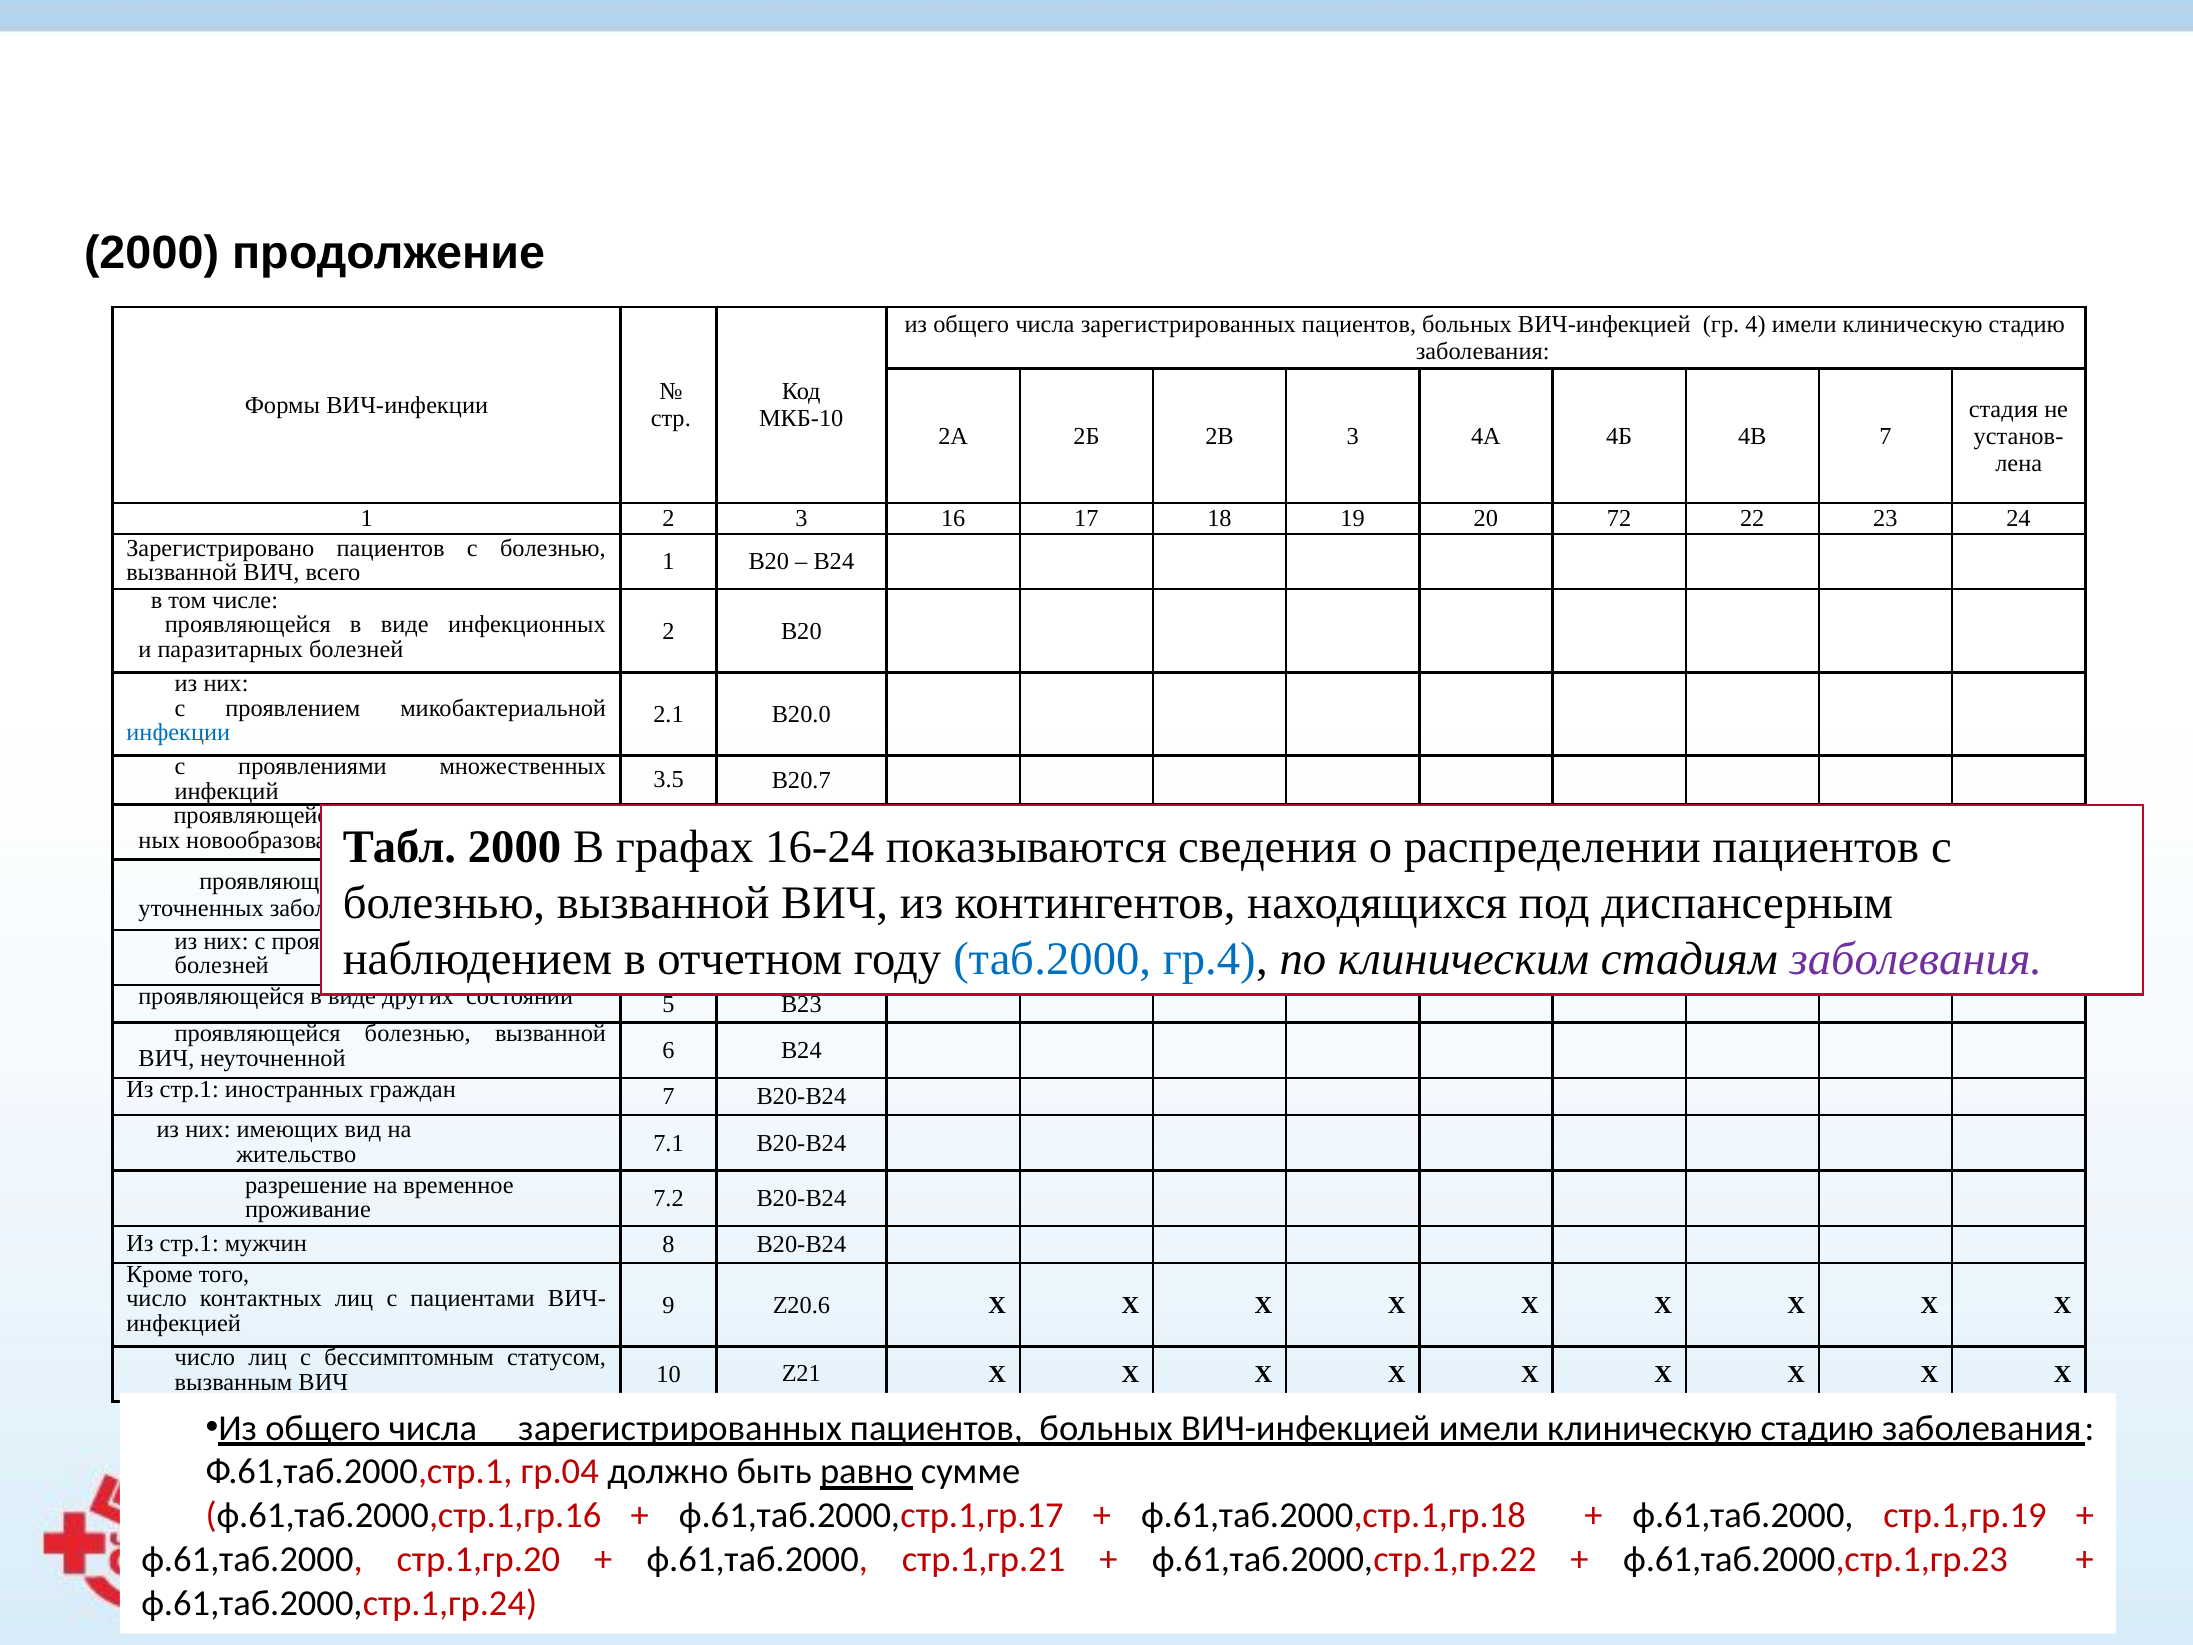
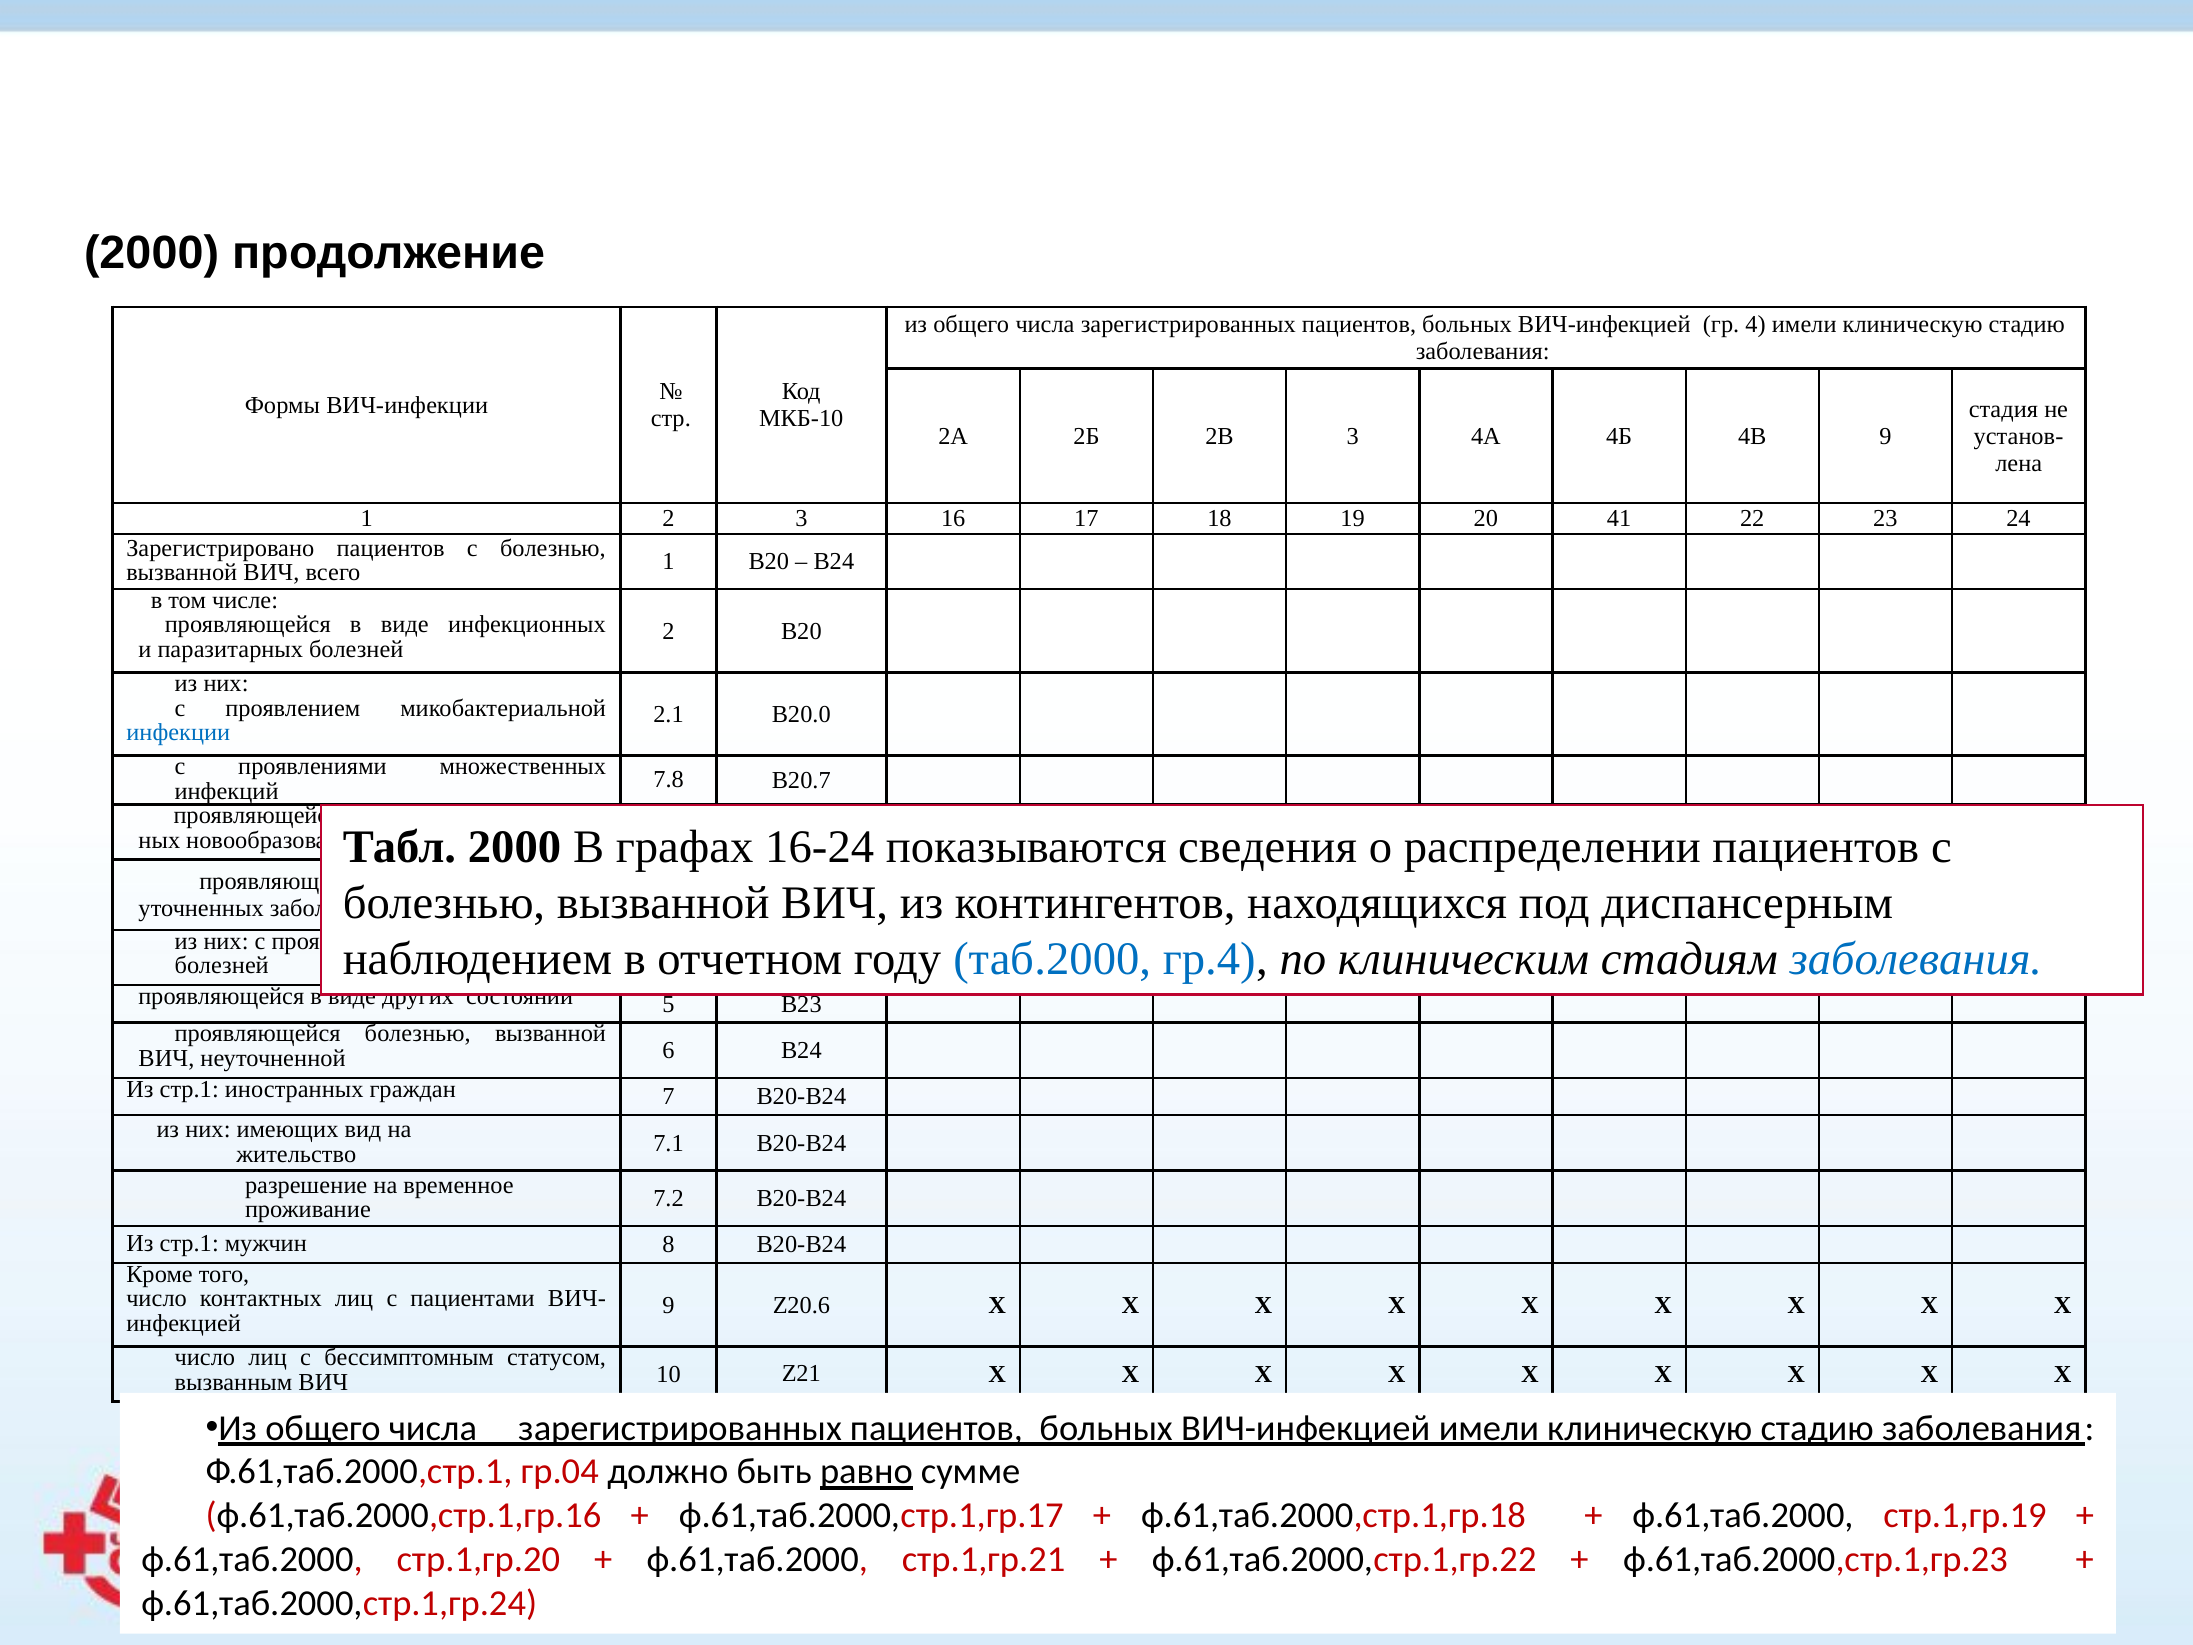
4В 7: 7 -> 9 (1886, 436)
72: 72 -> 41 (1619, 519)
3.5: 3.5 -> 7.8 (669, 779)
заболевания colour: purple -> blue (1916, 959)
